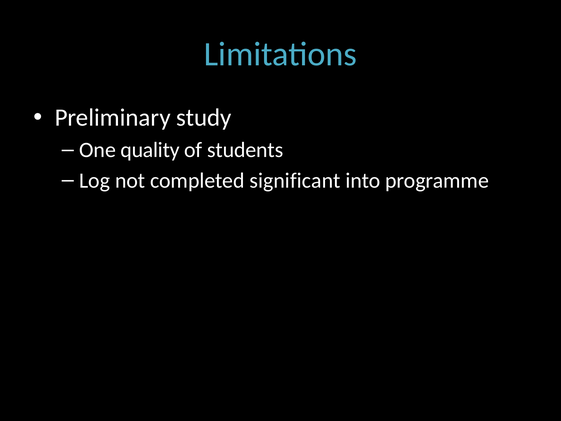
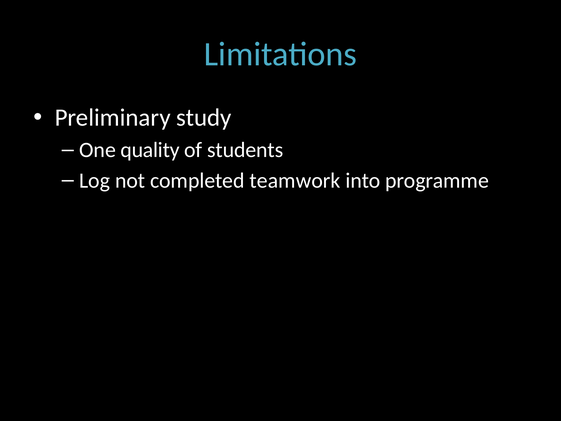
significant: significant -> teamwork (295, 180)
